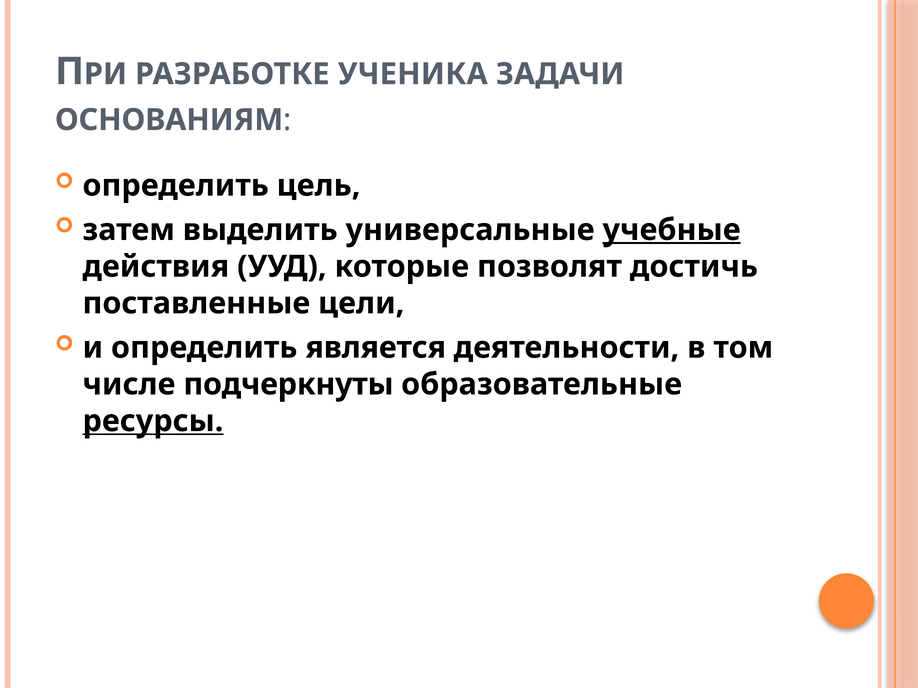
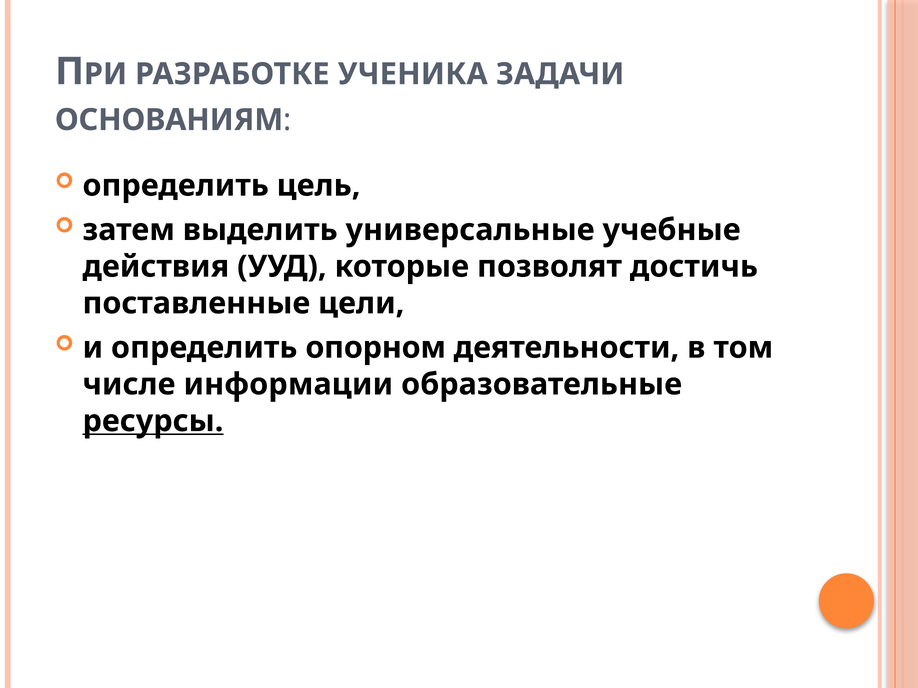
учебные underline: present -> none (672, 230)
является: является -> опорном (376, 348)
подчеркнуты: подчеркнуты -> информации (288, 385)
